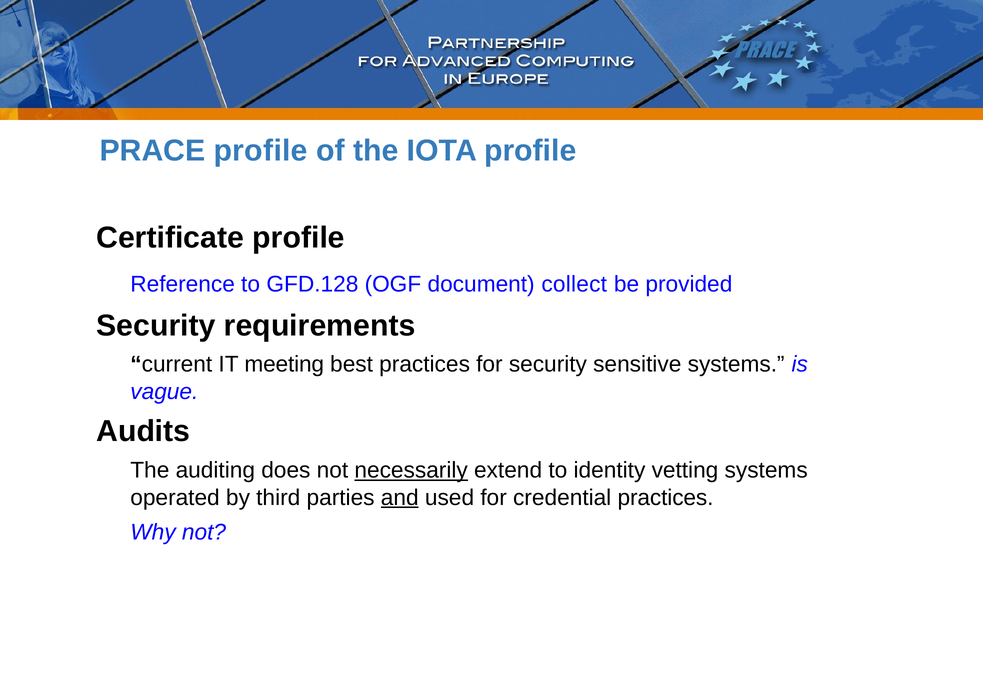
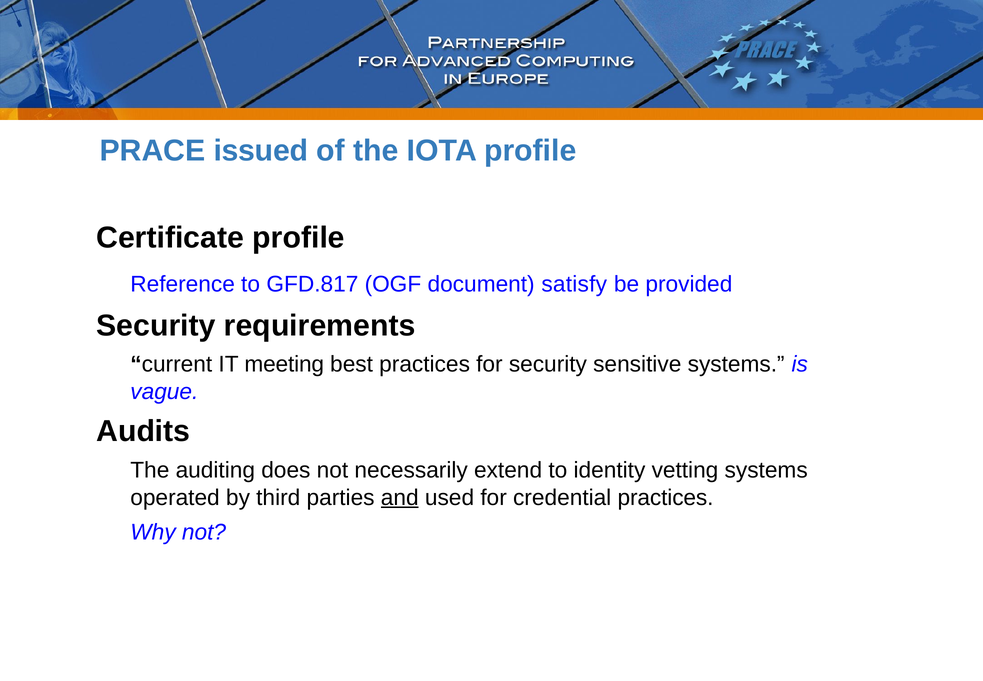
PRACE profile: profile -> issued (261, 151)
GFD.128: GFD.128 -> GFD.817 (312, 284)
collect: collect -> satisfy (574, 284)
necessarily underline: present -> none (411, 470)
